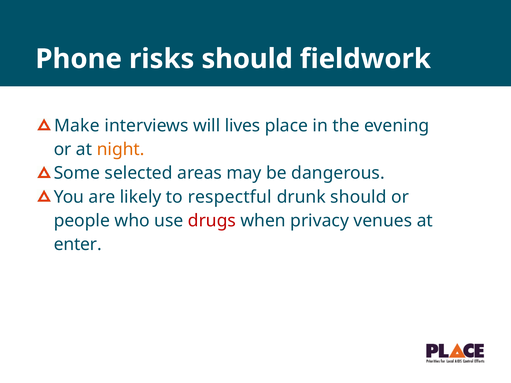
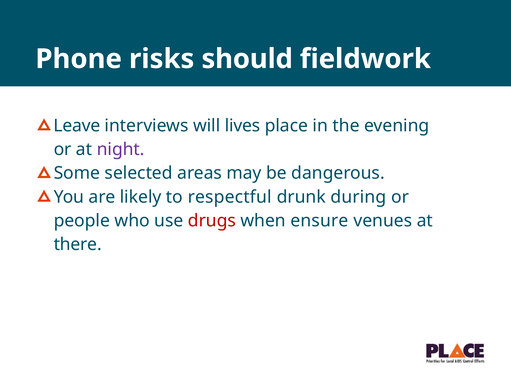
Make: Make -> Leave (77, 126)
night colour: orange -> purple (121, 149)
drunk should: should -> during (358, 197)
privacy: privacy -> ensure (320, 221)
enter: enter -> there (78, 245)
